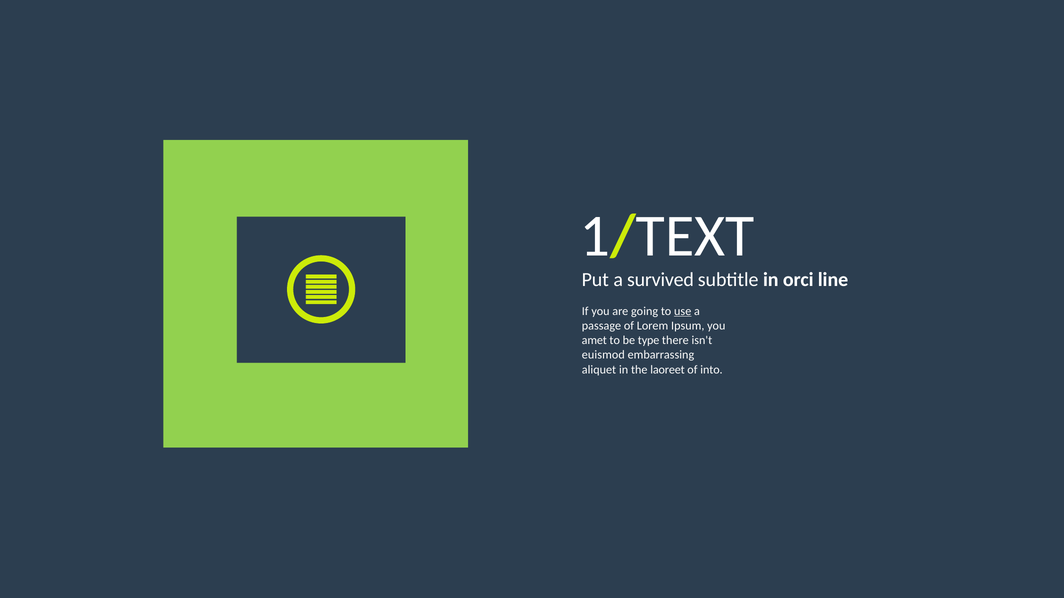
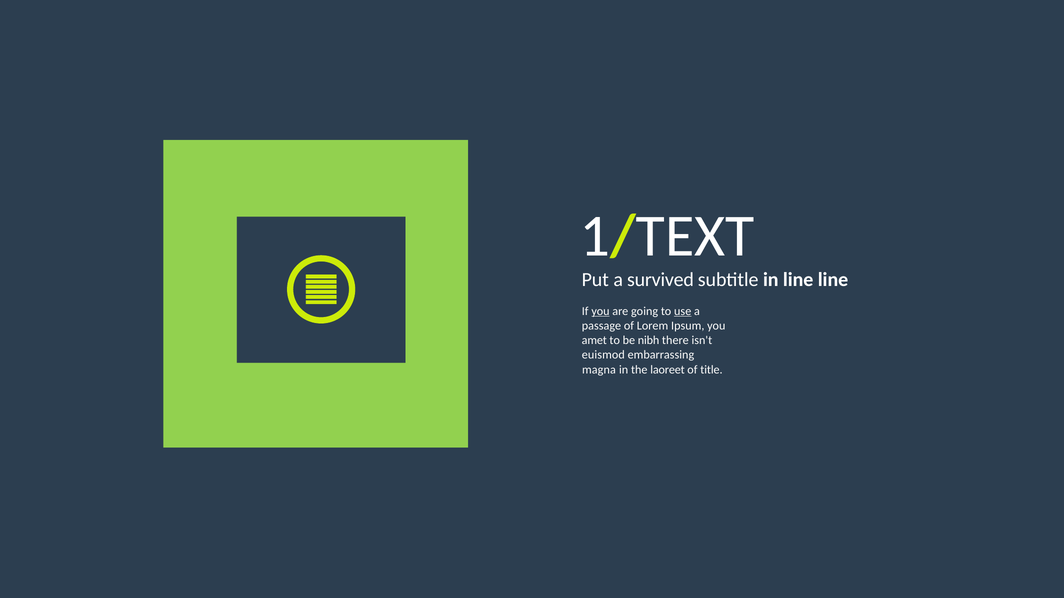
in orci: orci -> line (798, 280)
you underline: none -> present (600, 311)
type: type -> nibh (649, 341)
aliquet: aliquet -> magna (599, 370)
into: into -> title (711, 370)
